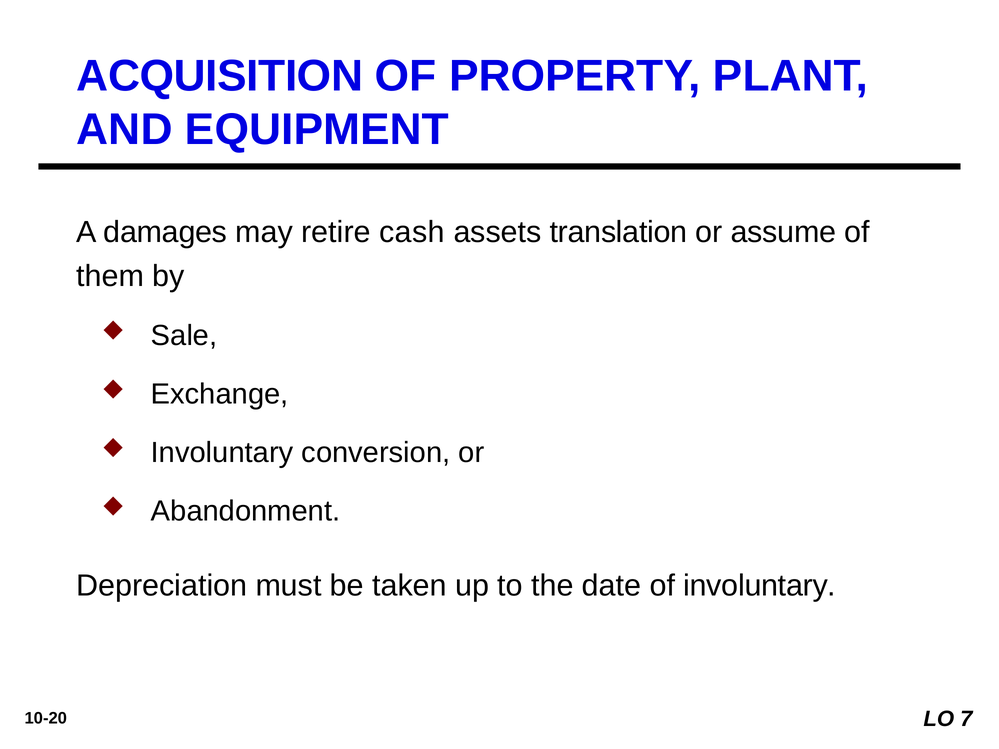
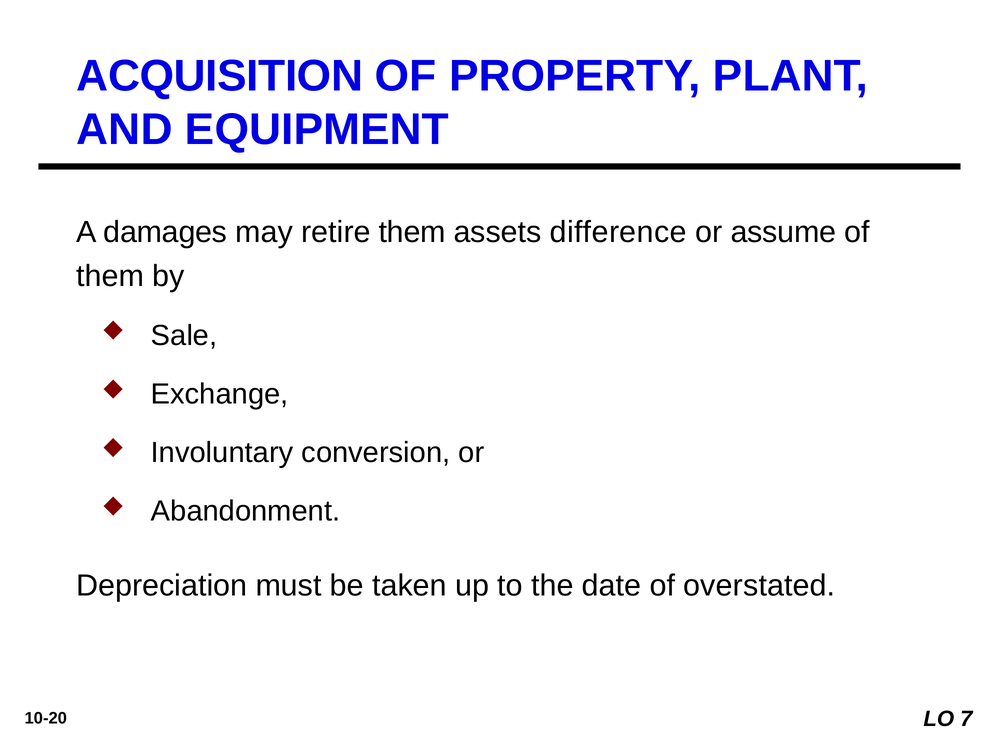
retire cash: cash -> them (412, 232)
translation: translation -> difference (618, 232)
of involuntary: involuntary -> overstated (759, 586)
